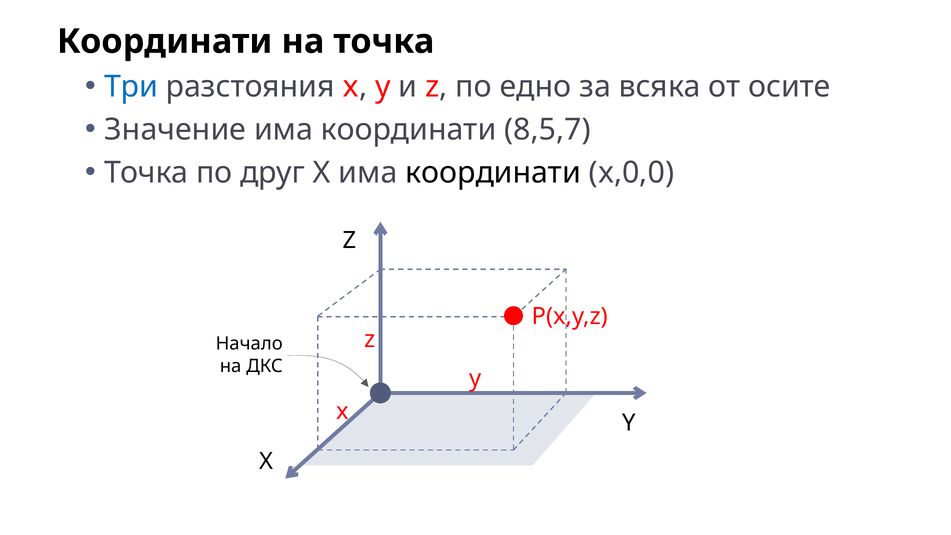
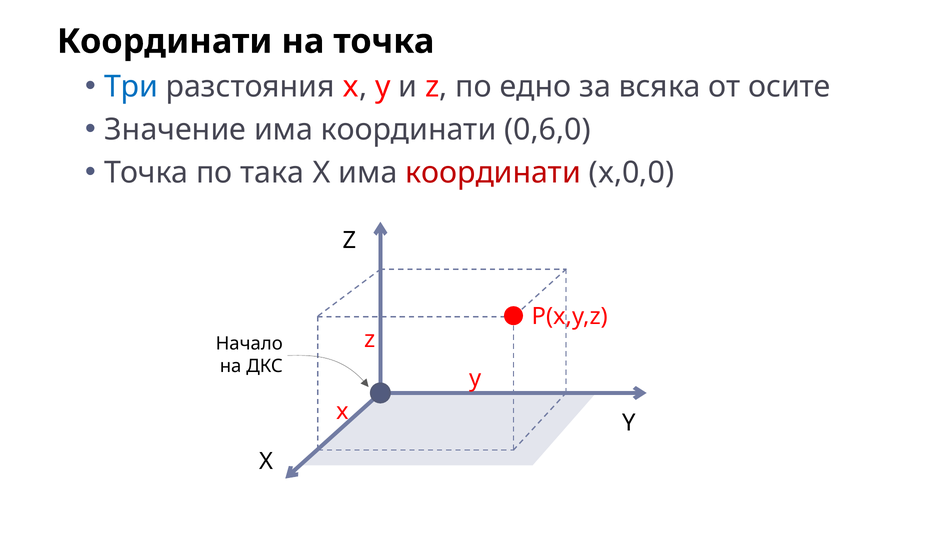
8,5,7: 8,5,7 -> 0,6,0 (548, 130)
друг: друг -> така (272, 173)
координати colour: black -> red (493, 173)
